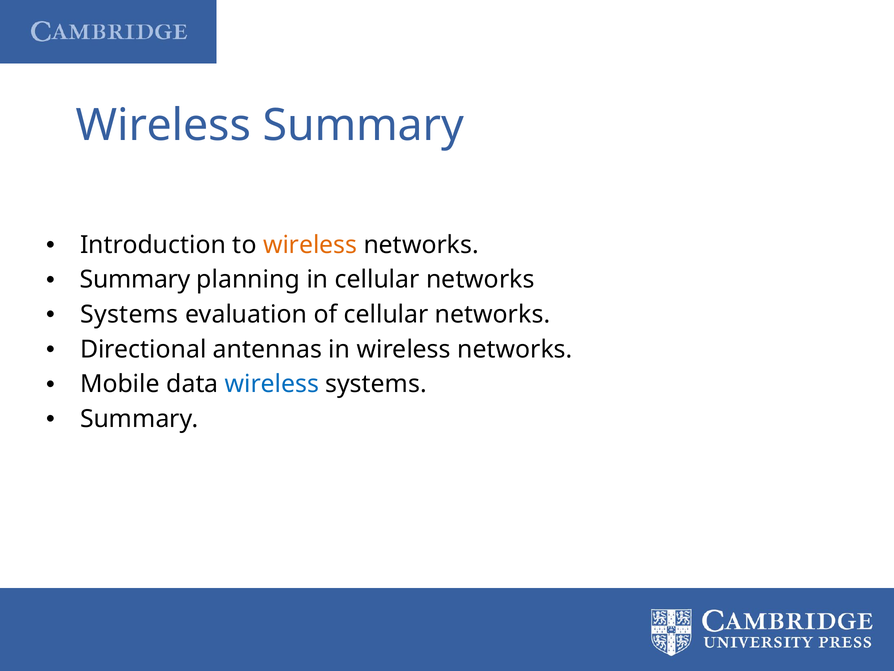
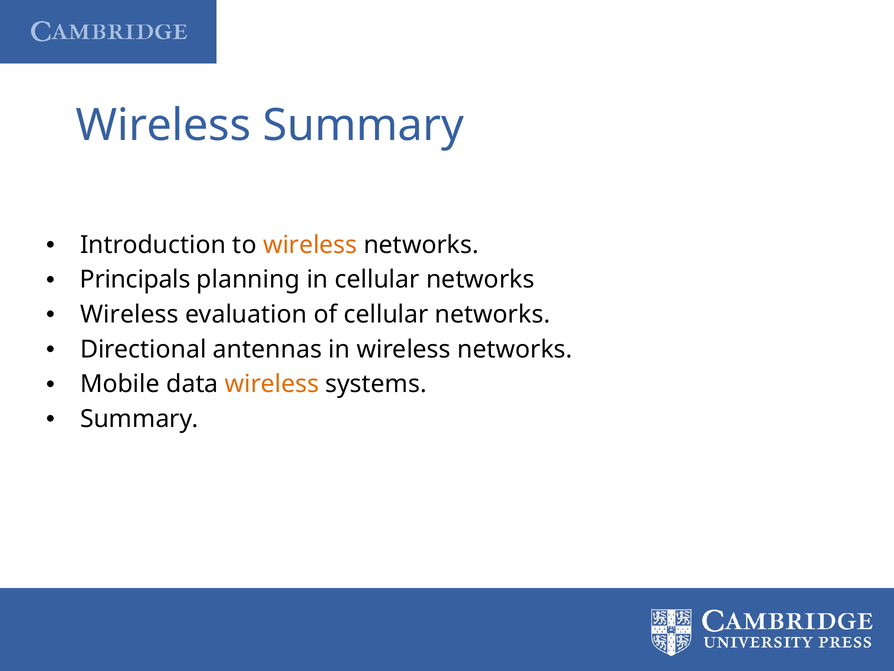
Summary: Summary -> Principals (135, 279)
Systems: Systems -> Wireless (129, 314)
wireless colour: blue -> orange (272, 384)
